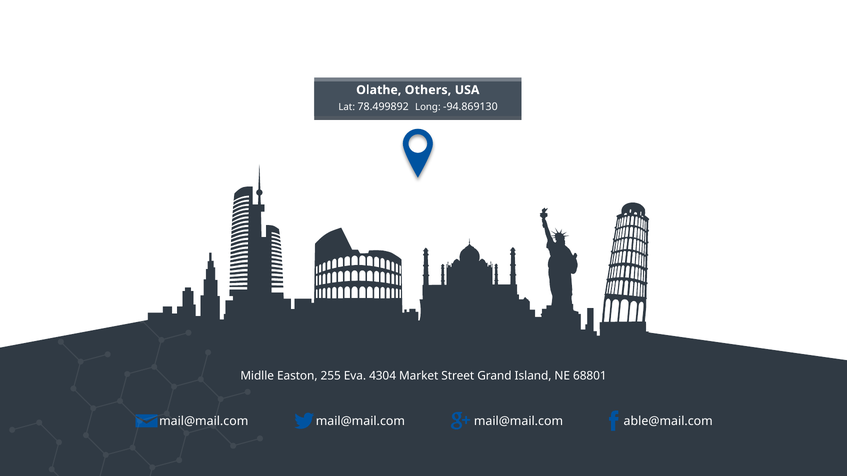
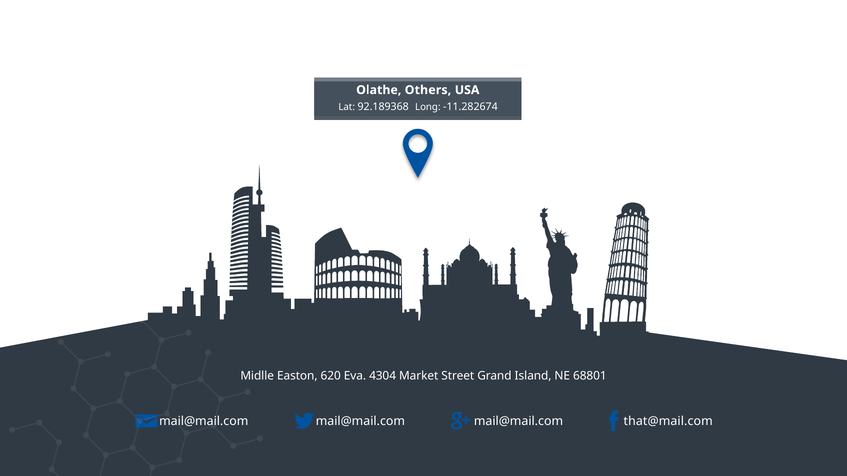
78.499892: 78.499892 -> 92.189368 (383, 107)
-94.869130: -94.869130 -> -11.282674 (470, 107)
255: 255 -> 620 (331, 376)
able@mail.com: able@mail.com -> that@mail.com (668, 422)
